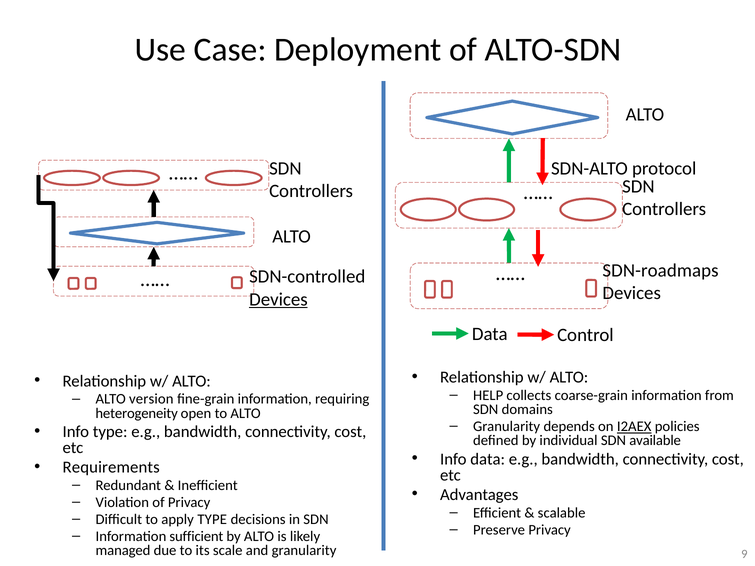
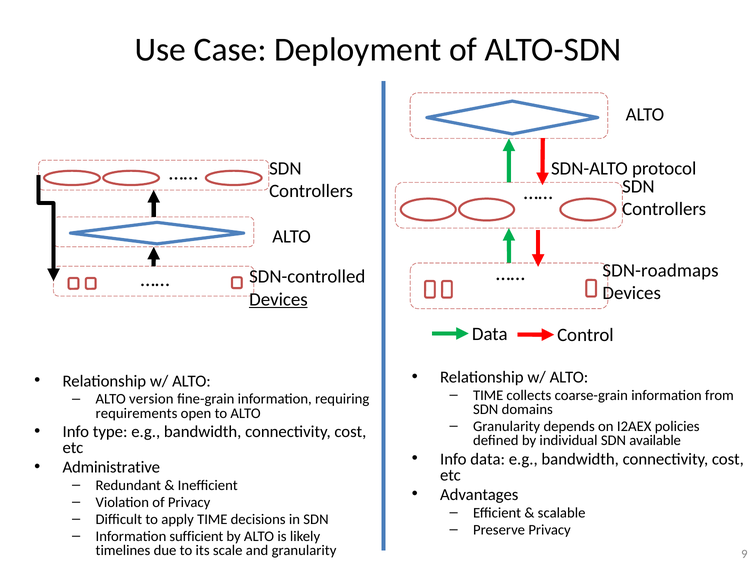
HELP: HELP -> TIME (488, 396)
heterogeneity: heterogeneity -> requirements (137, 413)
I2AEX underline: present -> none (634, 427)
Requirements: Requirements -> Administrative (111, 467)
apply TYPE: TYPE -> TIME (212, 520)
managed: managed -> timelines (123, 551)
